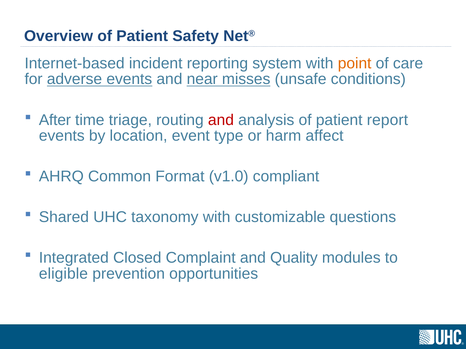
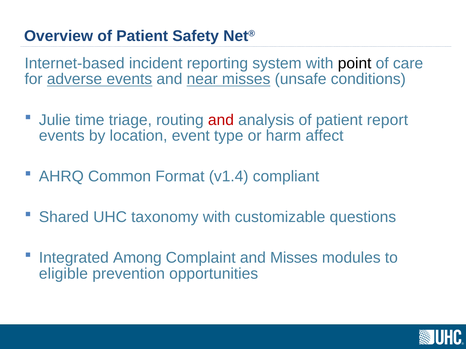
point colour: orange -> black (355, 63)
After: After -> Julie (55, 120)
v1.0: v1.0 -> v1.4 (229, 177)
Closed: Closed -> Among (137, 258)
and Quality: Quality -> Misses (294, 258)
